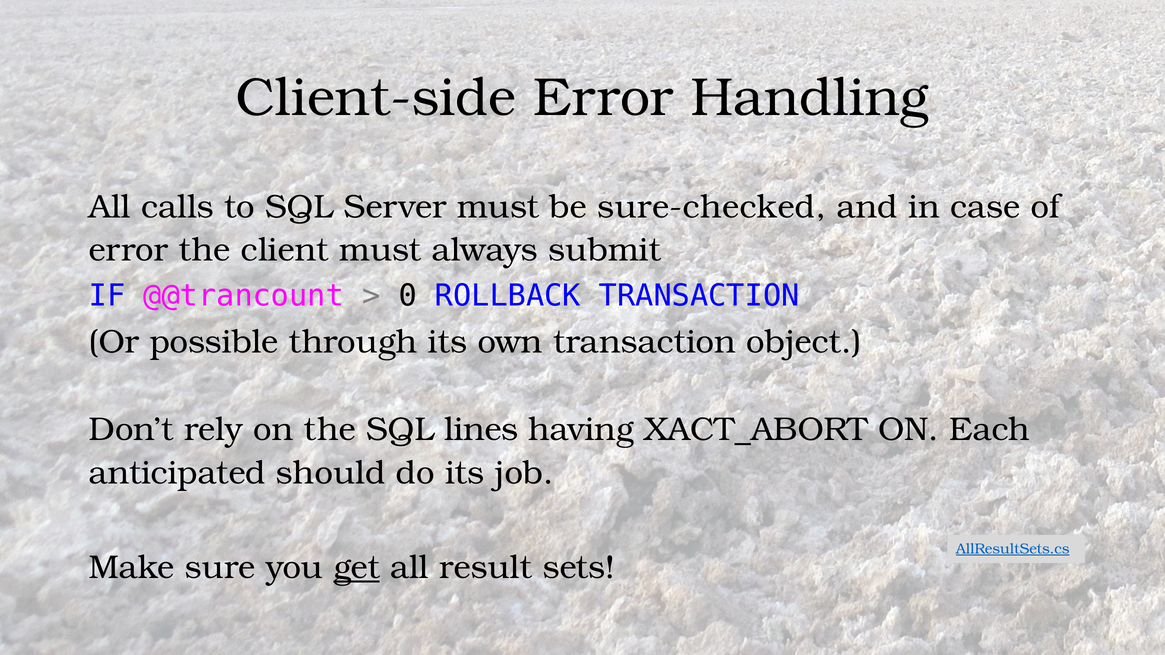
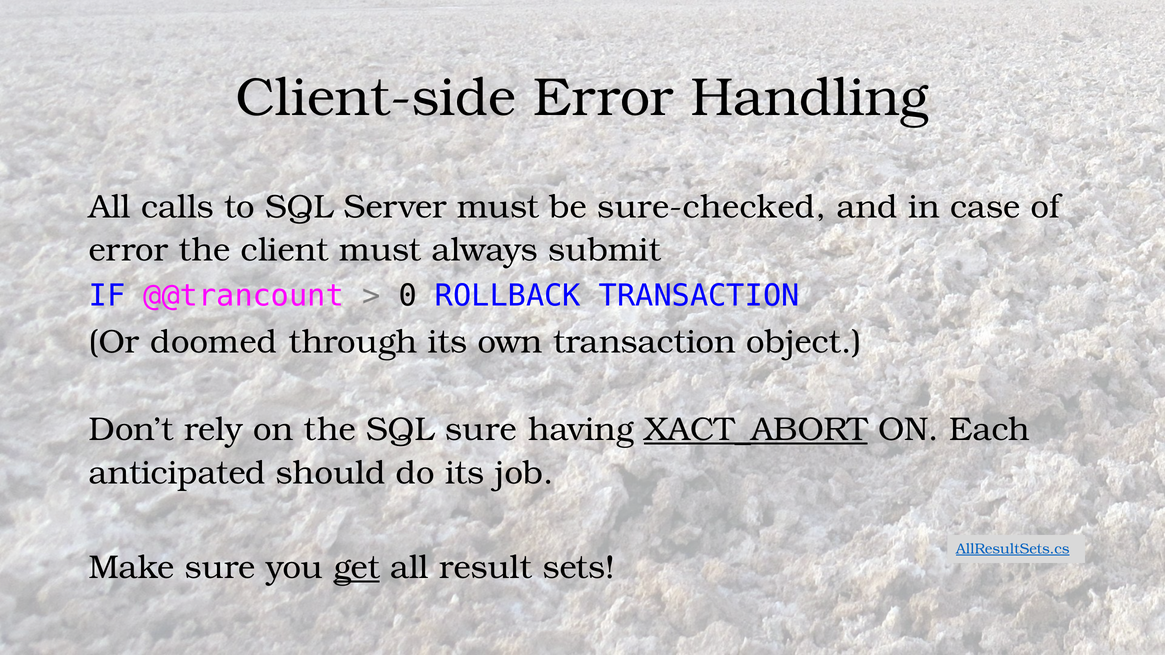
possible: possible -> doomed (214, 342)
SQL lines: lines -> sure (481, 430)
XACT_ABORT underline: none -> present (756, 430)
